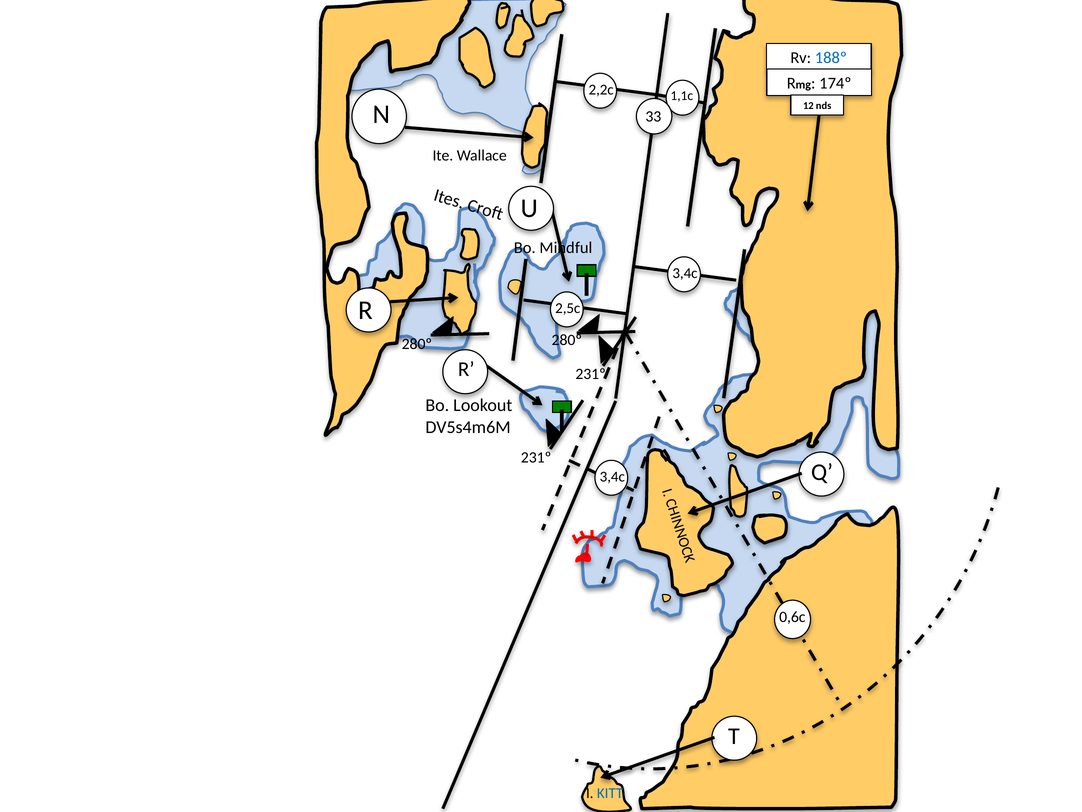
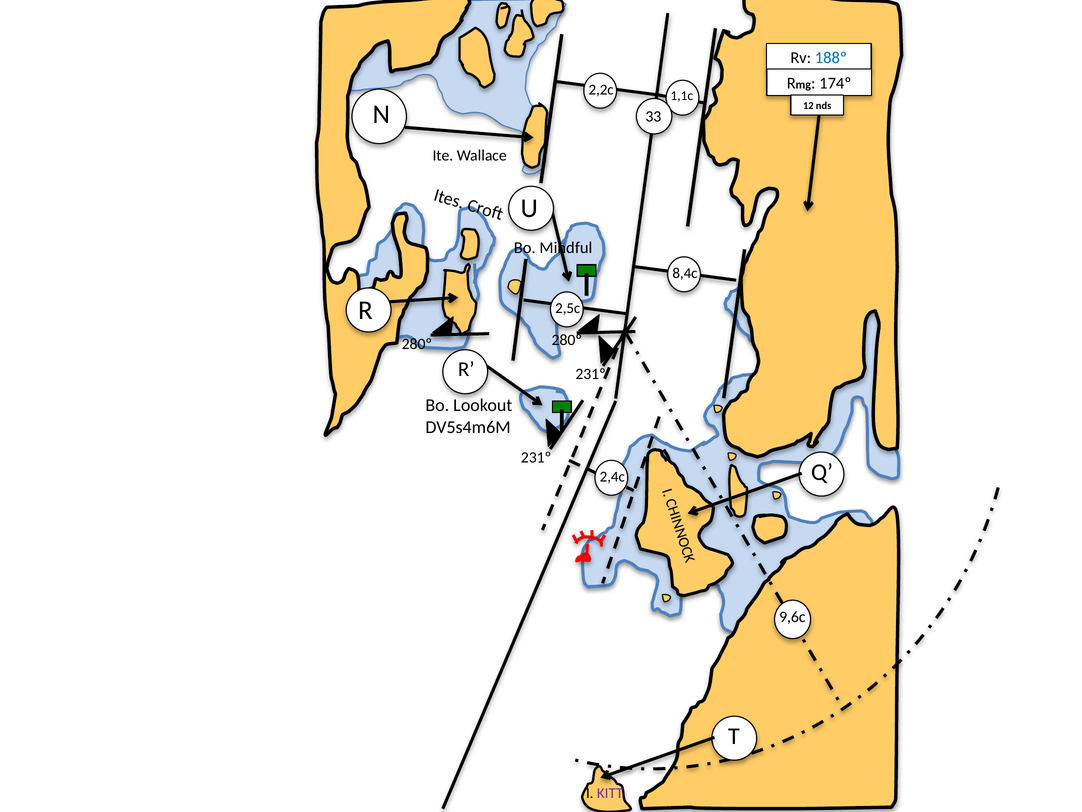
3,4c: 3,4c -> 8,4c (685, 273)
3,4c: 3,4c -> 2,4c (612, 476)
0,6c: 0,6c -> 9,6c (792, 617)
KITT colour: blue -> purple (610, 793)
